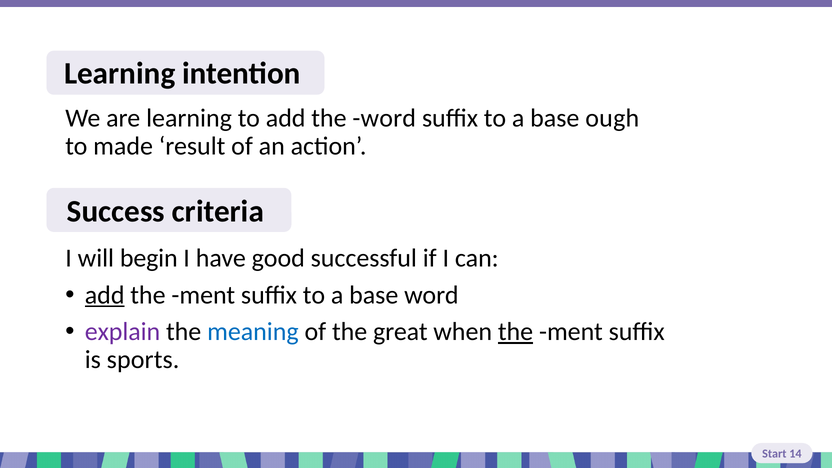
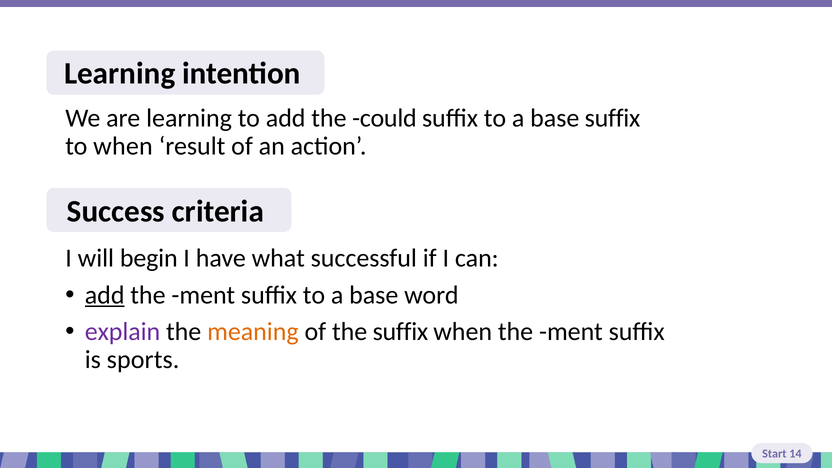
the word: word -> could (384, 118)
base ough: ough -> suffix (613, 118)
to made: made -> when (123, 146)
good: good -> what (278, 258)
meaning colour: blue -> orange (253, 332)
the great: great -> suffix (400, 332)
the underline: present -> none (516, 332)
